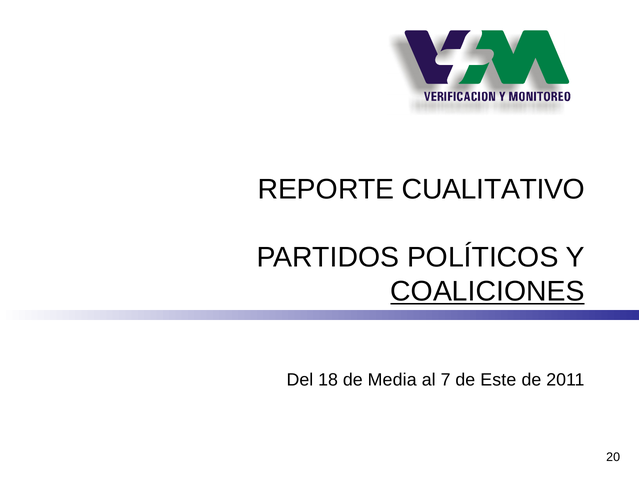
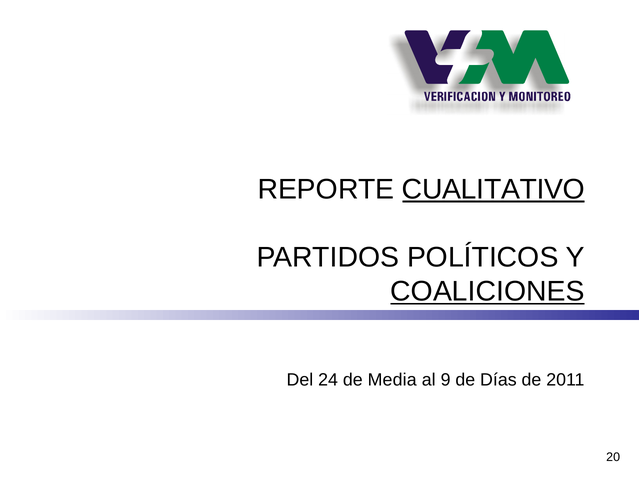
CUALITATIVO underline: none -> present (493, 189)
18: 18 -> 24 (328, 380)
7: 7 -> 9 (446, 380)
Este: Este -> Días (498, 380)
